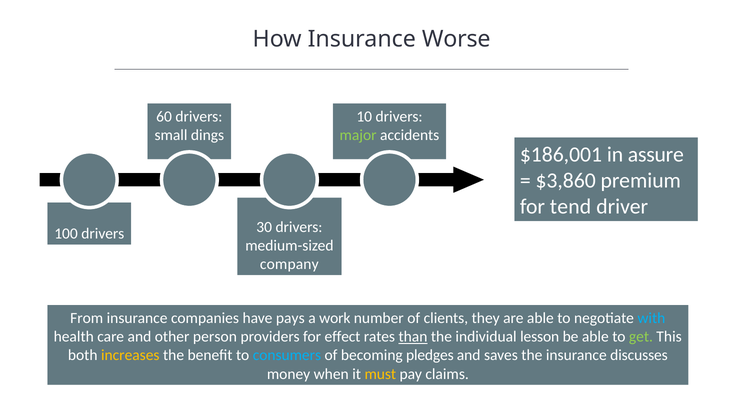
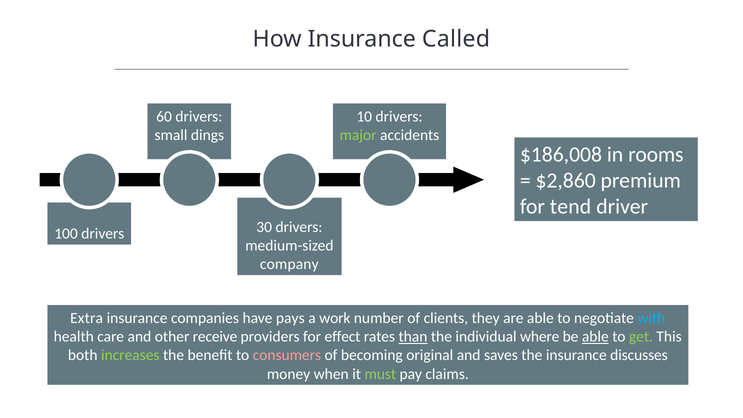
Worse: Worse -> Called (456, 39)
$186,001: $186,001 -> $186,008 (561, 155)
assure: assure -> rooms (656, 155)
$3,860: $3,860 -> $2,860 (566, 181)
From: From -> Extra (87, 318)
person: person -> receive (215, 337)
lesson: lesson -> where (540, 337)
able underline: none -> present (595, 337)
increases colour: yellow -> light green (130, 355)
consumers colour: light blue -> pink (287, 355)
pledges: pledges -> original (430, 355)
must colour: yellow -> light green (380, 374)
